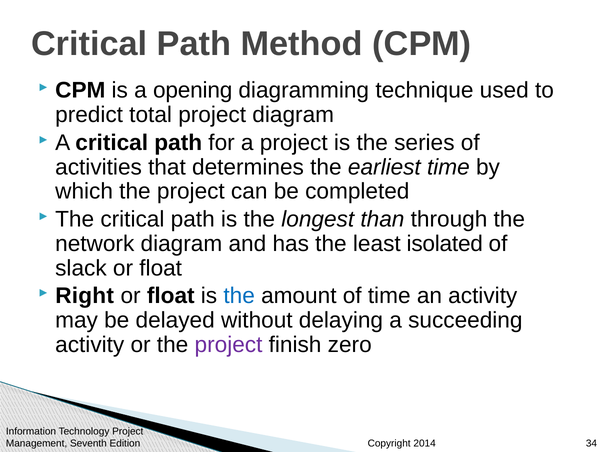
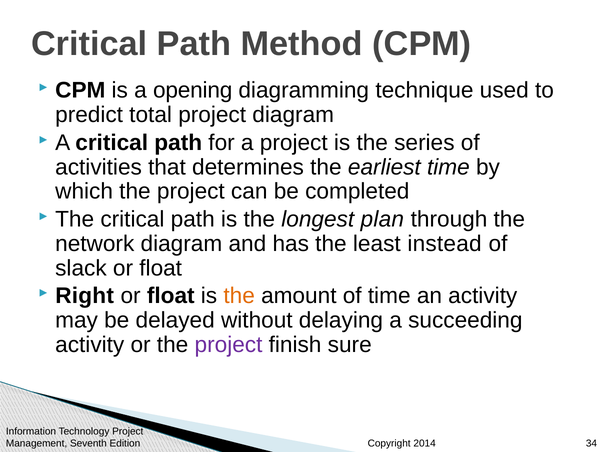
than: than -> plan (382, 219)
isolated: isolated -> instead (445, 244)
the colour: blue -> orange (239, 296)
zero: zero -> sure (350, 345)
